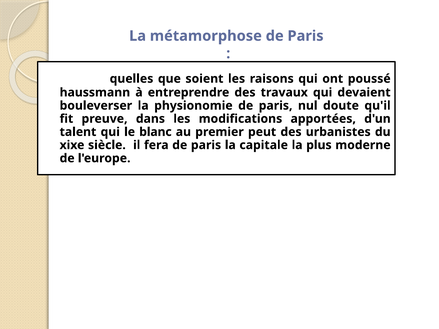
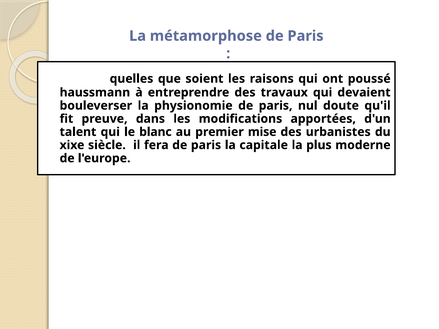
peut: peut -> mise (262, 132)
